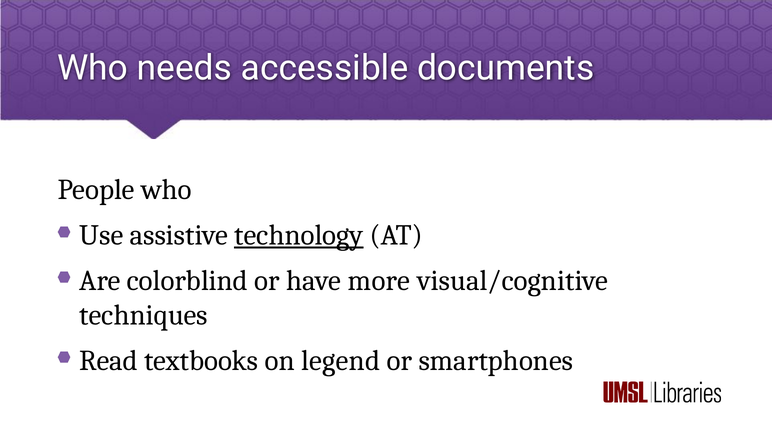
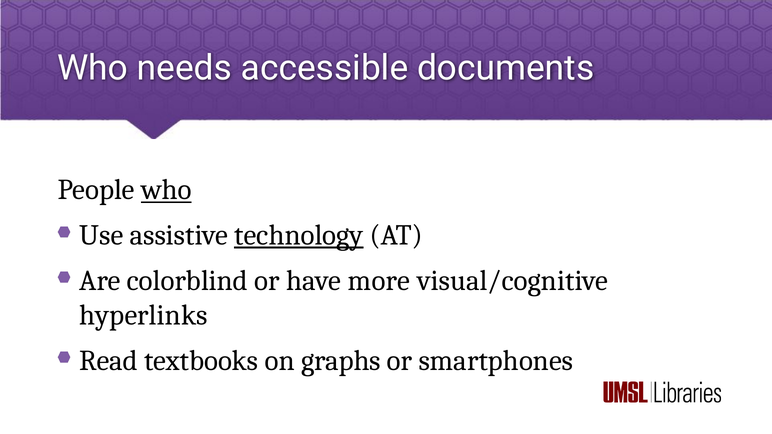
who underline: none -> present (166, 190)
techniques: techniques -> hyperlinks (144, 315)
legend: legend -> graphs (341, 361)
